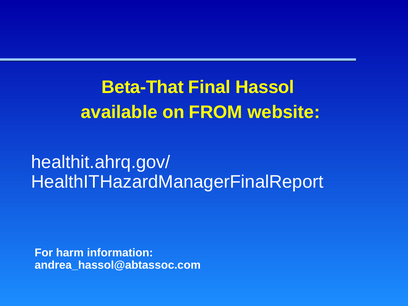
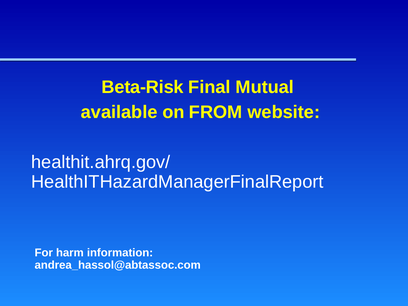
Beta-That: Beta-That -> Beta-Risk (143, 87)
Hassol: Hassol -> Mutual (265, 87)
